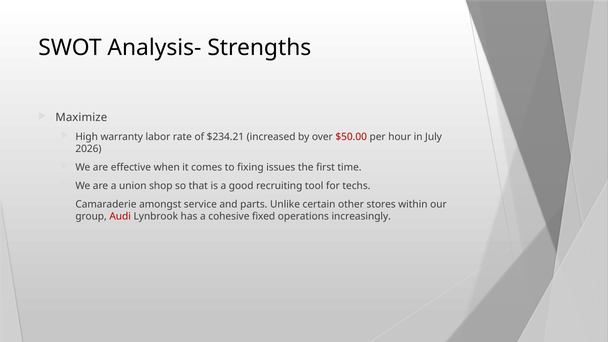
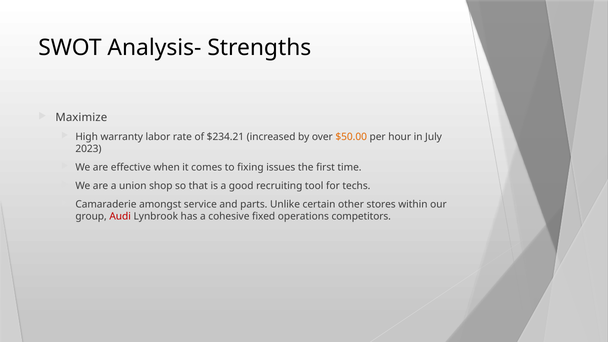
$50.00 colour: red -> orange (351, 137)
2026: 2026 -> 2023 (88, 149)
increasingly: increasingly -> competitors (361, 217)
